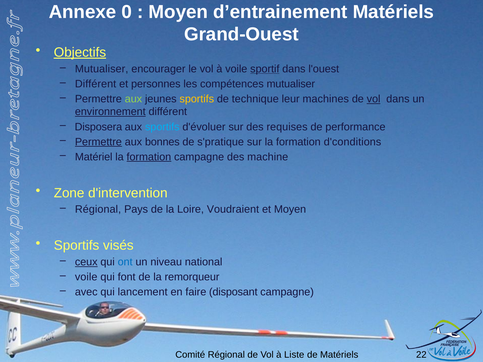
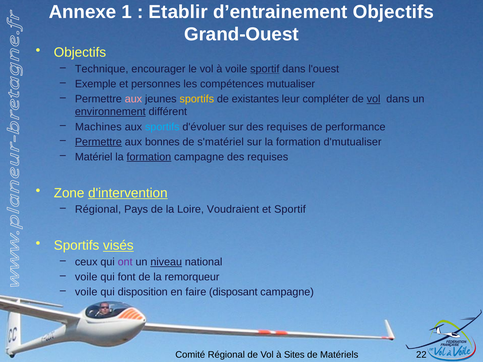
0: 0 -> 1 (127, 12)
Moyen: Moyen -> Etablir (178, 12)
d’entrainement Matériels: Matériels -> Objectifs (393, 12)
Objectifs underline: present -> none (80, 53)
Mutualiser: Mutualiser -> Technique (102, 69)
Différent: Différent -> Exemple (96, 84)
aux colour: light green -> pink (133, 99)
technique: technique -> existantes (255, 99)
machines: machines -> compléter (326, 99)
Disposera: Disposera -> Machines (98, 127)
s'pratique: s'pratique -> s'matériel (221, 142)
d'conditions: d'conditions -> d'mutualiser (353, 142)
campagne des machine: machine -> requises (268, 157)
d'intervention underline: none -> present (128, 193)
et Moyen: Moyen -> Sportif (290, 210)
visés underline: none -> present (118, 246)
ceux underline: present -> none (86, 262)
ont colour: blue -> purple (125, 262)
niveau underline: none -> present (166, 262)
avec: avec -> voile (86, 292)
lancement: lancement -> disposition (143, 292)
Liste: Liste -> Sites (294, 355)
